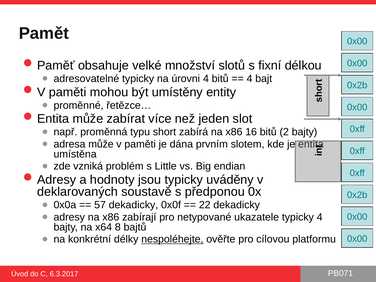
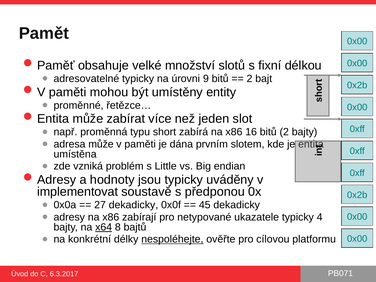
úrovni 4: 4 -> 9 (206, 79)
4: 4 -> 2 (249, 79)
deklarovaných: deklarovaných -> implementovat (78, 192)
57: 57 -> 27 (100, 205)
22: 22 -> 45 (205, 205)
x64 underline: none -> present (104, 227)
